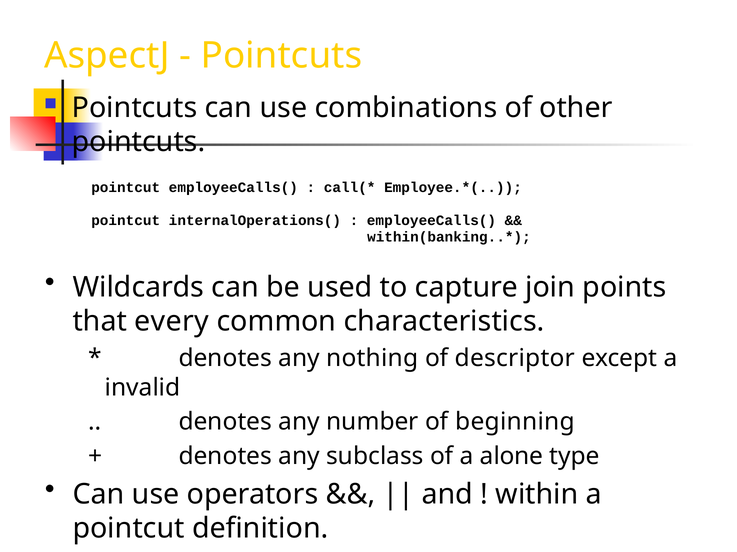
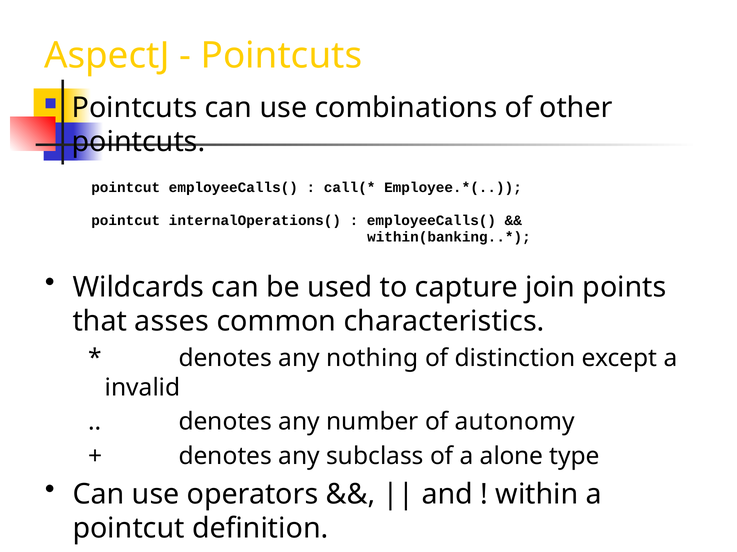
every: every -> asses (172, 322)
descriptor: descriptor -> distinction (515, 359)
beginning: beginning -> autonomy (515, 422)
